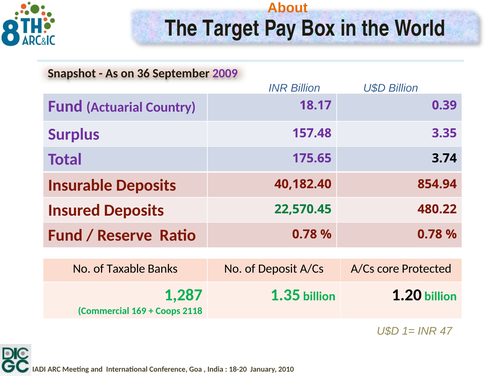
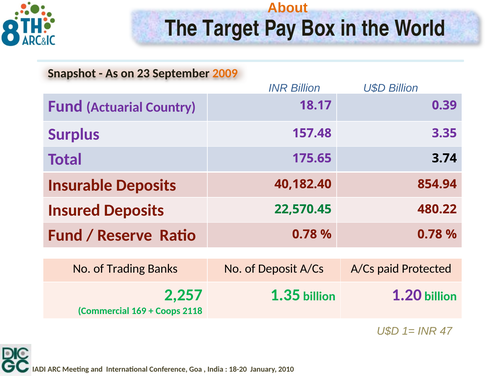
36: 36 -> 23 (143, 73)
2009 colour: purple -> orange (225, 73)
Taxable: Taxable -> Trading (126, 269)
core: core -> paid (388, 269)
1,287: 1,287 -> 2,257 (183, 295)
1.20 colour: black -> purple (407, 295)
